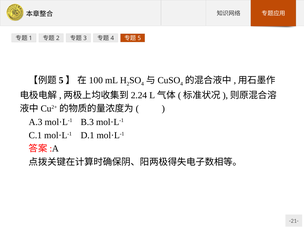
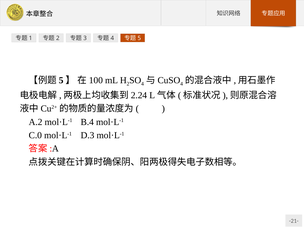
A.3: A.3 -> A.2 (36, 122)
B.3: B.3 -> B.4 (87, 122)
C.1: C.1 -> C.0 (35, 135)
D.1: D.1 -> D.3 (87, 135)
